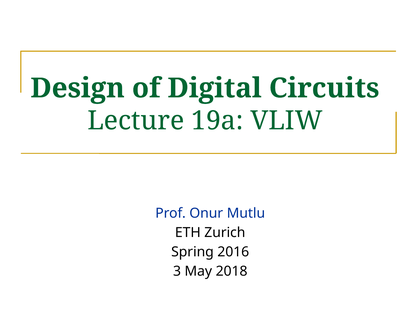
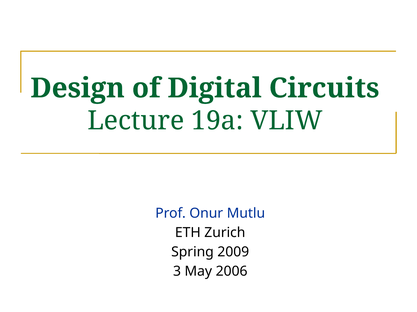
2016: 2016 -> 2009 (233, 253)
2018: 2018 -> 2006 (232, 272)
